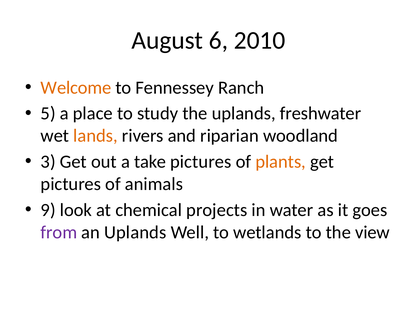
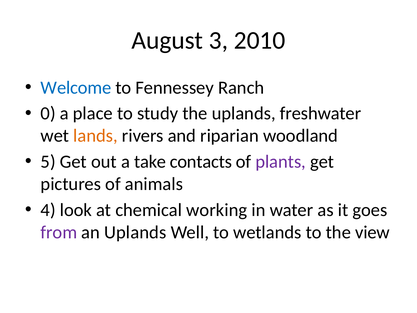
6: 6 -> 3 (218, 40)
Welcome colour: orange -> blue (76, 87)
5: 5 -> 0 (48, 113)
3: 3 -> 5 (48, 162)
take pictures: pictures -> contacts (201, 162)
plants colour: orange -> purple (281, 162)
9: 9 -> 4 (48, 210)
projects: projects -> working (217, 210)
